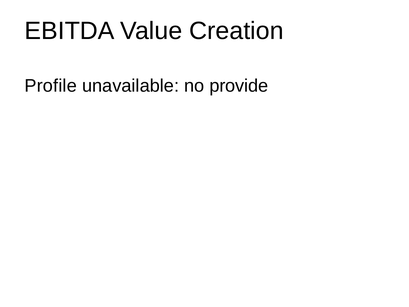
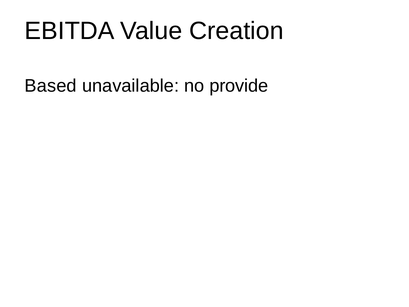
Profile: Profile -> Based (51, 86)
